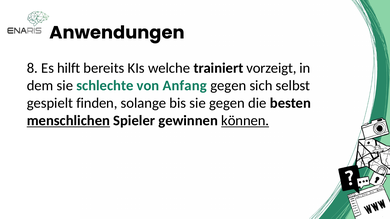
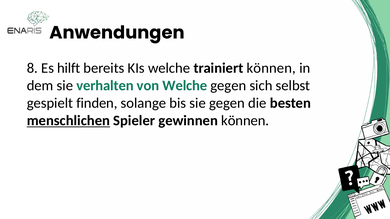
trainiert vorzeigt: vorzeigt -> können (271, 68)
schlechte: schlechte -> verhalten (105, 86)
von Anfang: Anfang -> Welche (185, 86)
können underline: present -> none (245, 121)
